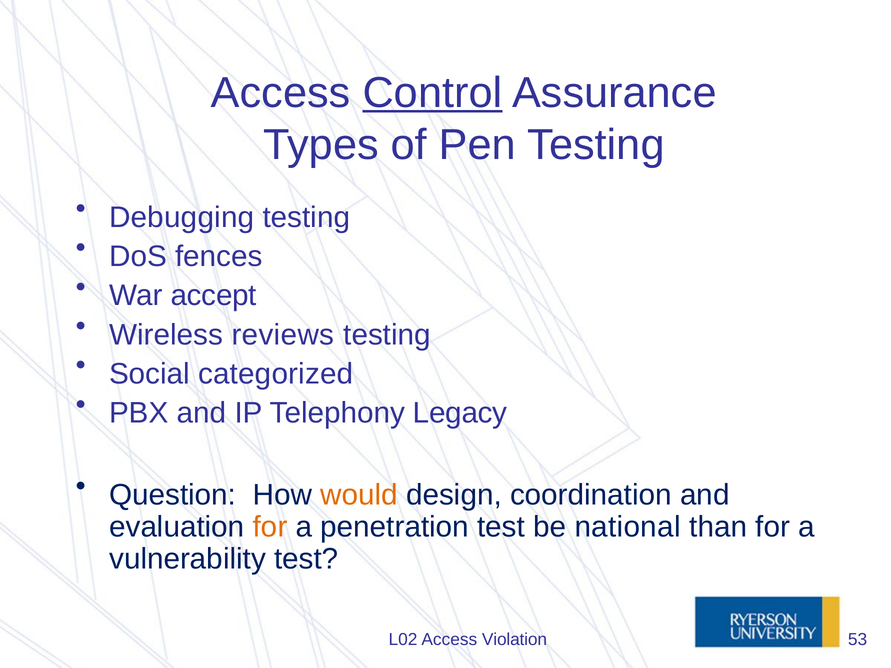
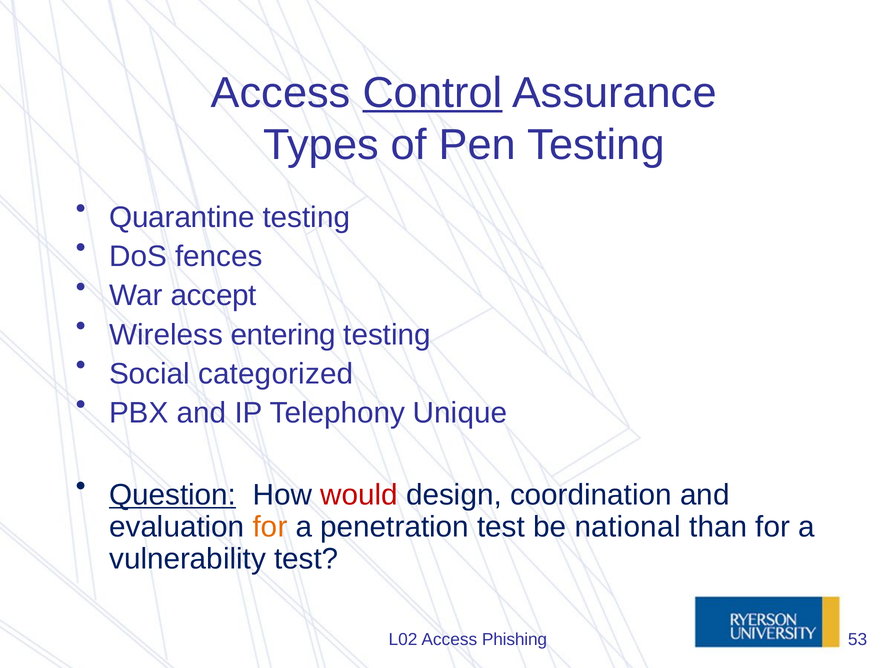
Debugging: Debugging -> Quarantine (182, 217)
reviews: reviews -> entering (283, 335)
Legacy: Legacy -> Unique (460, 413)
Question underline: none -> present (173, 495)
would colour: orange -> red (359, 495)
Violation: Violation -> Phishing (514, 640)
